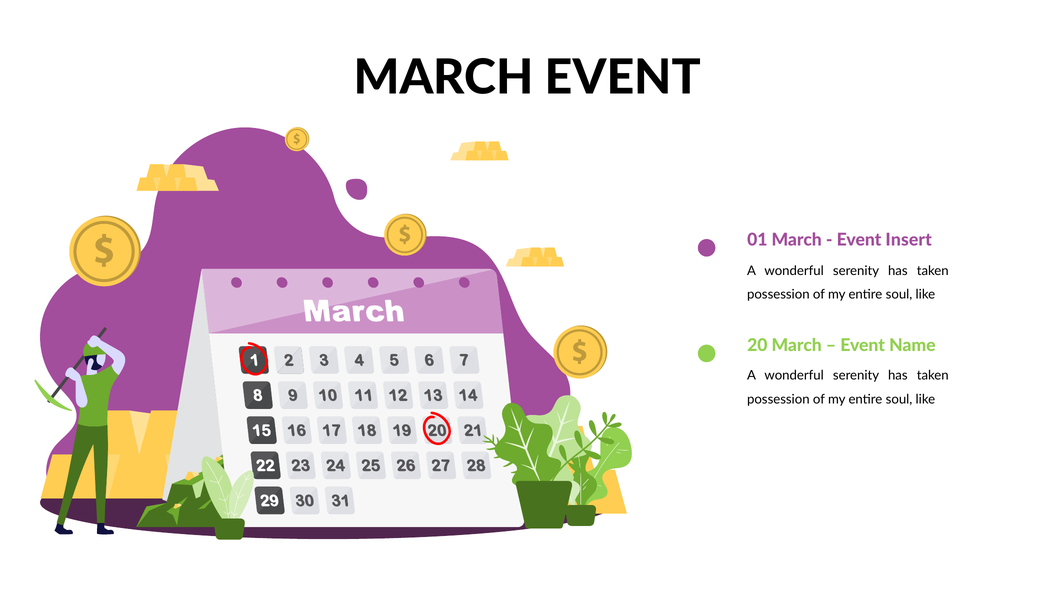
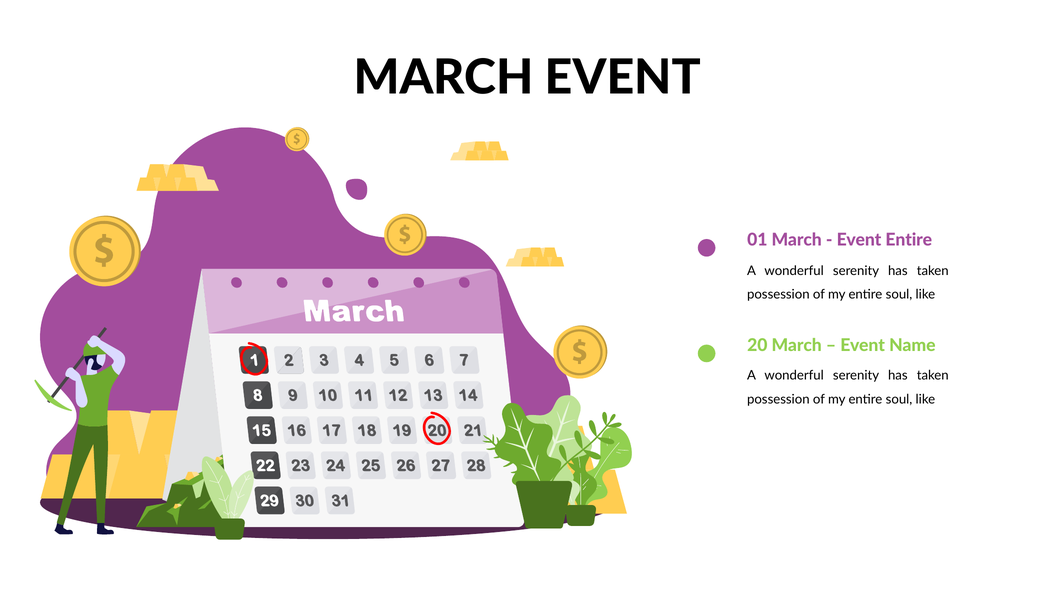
Event Insert: Insert -> Entire (909, 240)
